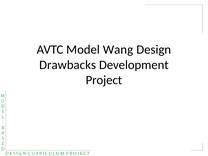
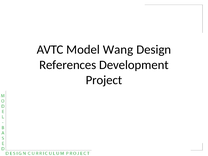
Drawbacks: Drawbacks -> References (68, 65)
